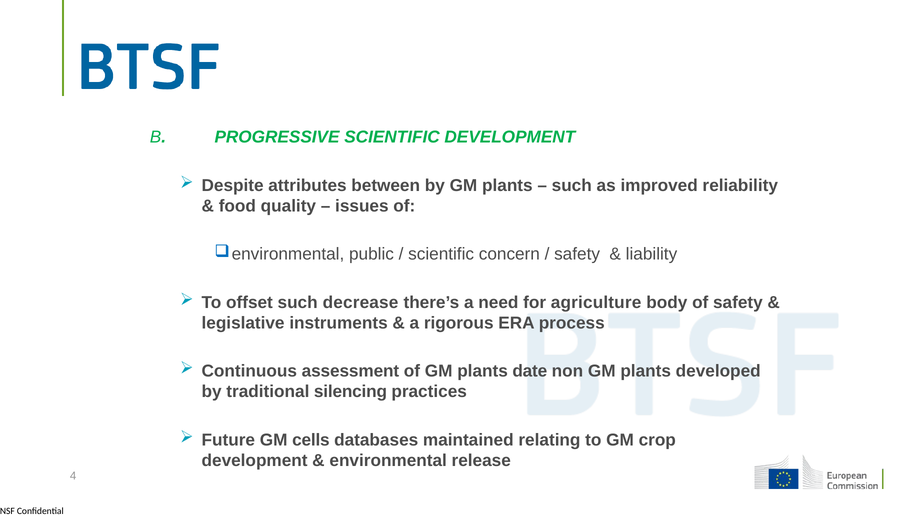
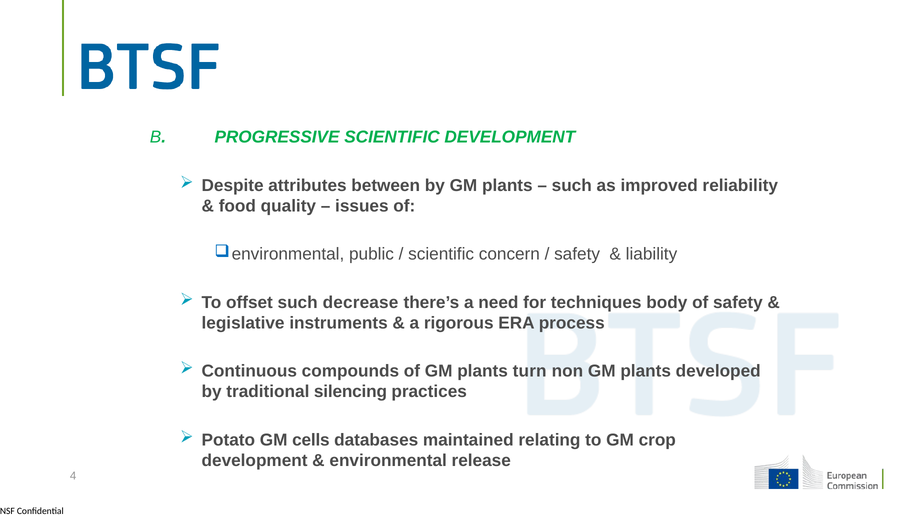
agriculture: agriculture -> techniques (596, 302)
assessment: assessment -> compounds (350, 371)
date: date -> turn (530, 371)
Future: Future -> Potato (228, 440)
